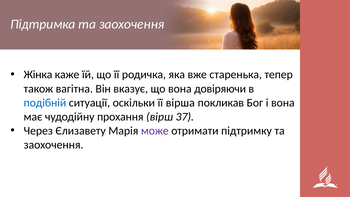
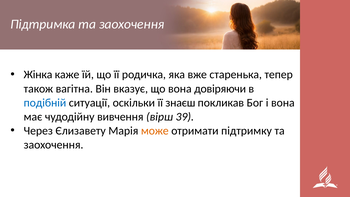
вірша: вірша -> знаєш (180, 103)
прохання: прохання -> вивчення (120, 117)
37: 37 -> 39 (185, 117)
може colour: purple -> orange (155, 131)
